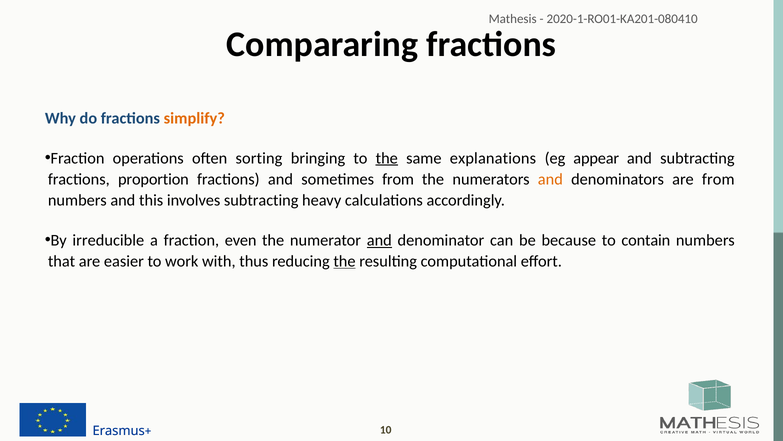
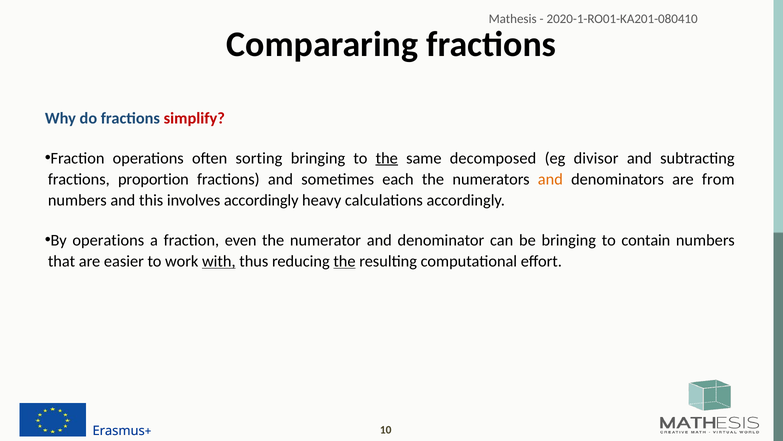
simplify colour: orange -> red (194, 118)
explanations: explanations -> decomposed (493, 158)
appear: appear -> divisor (596, 158)
sometimes from: from -> each (398, 179)
involves subtracting: subtracting -> accordingly (261, 200)
By irreducible: irreducible -> operations (108, 240)
and underline: present -> none (379, 240)
be because: because -> bringing (569, 240)
with underline: none -> present (219, 261)
